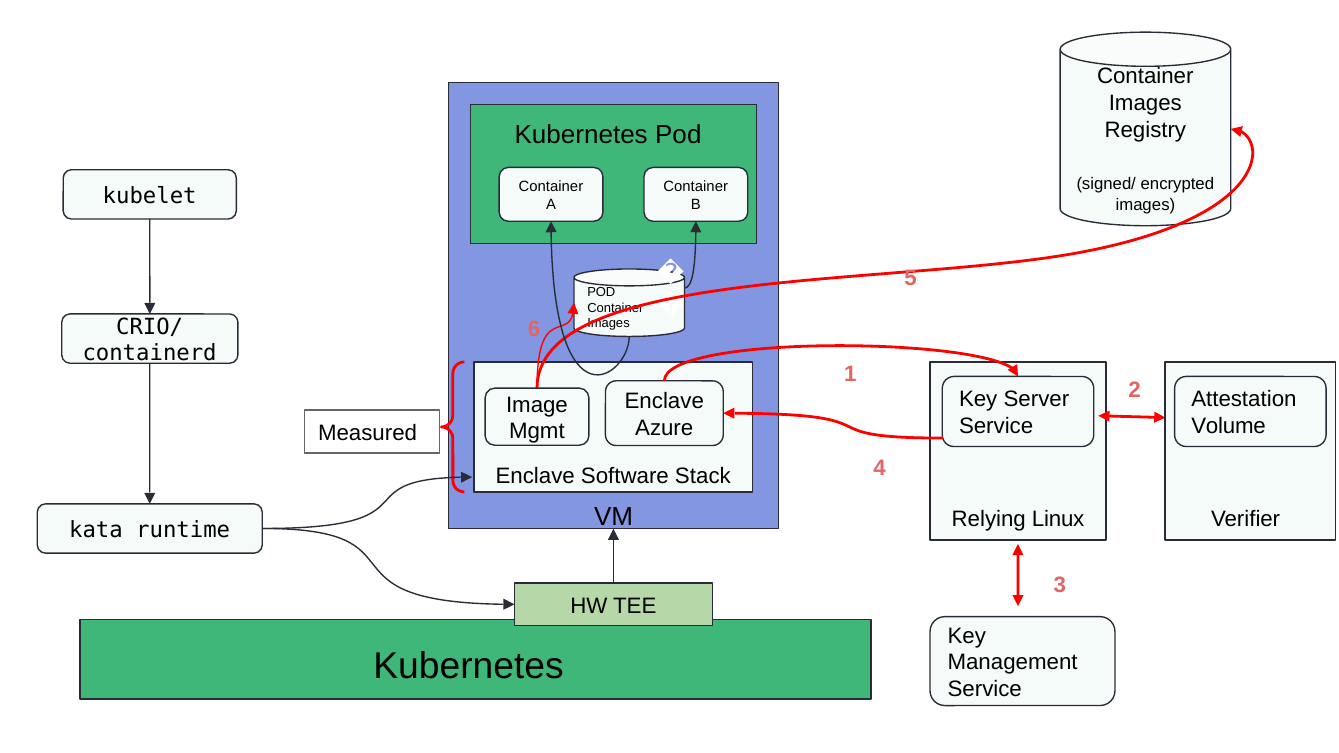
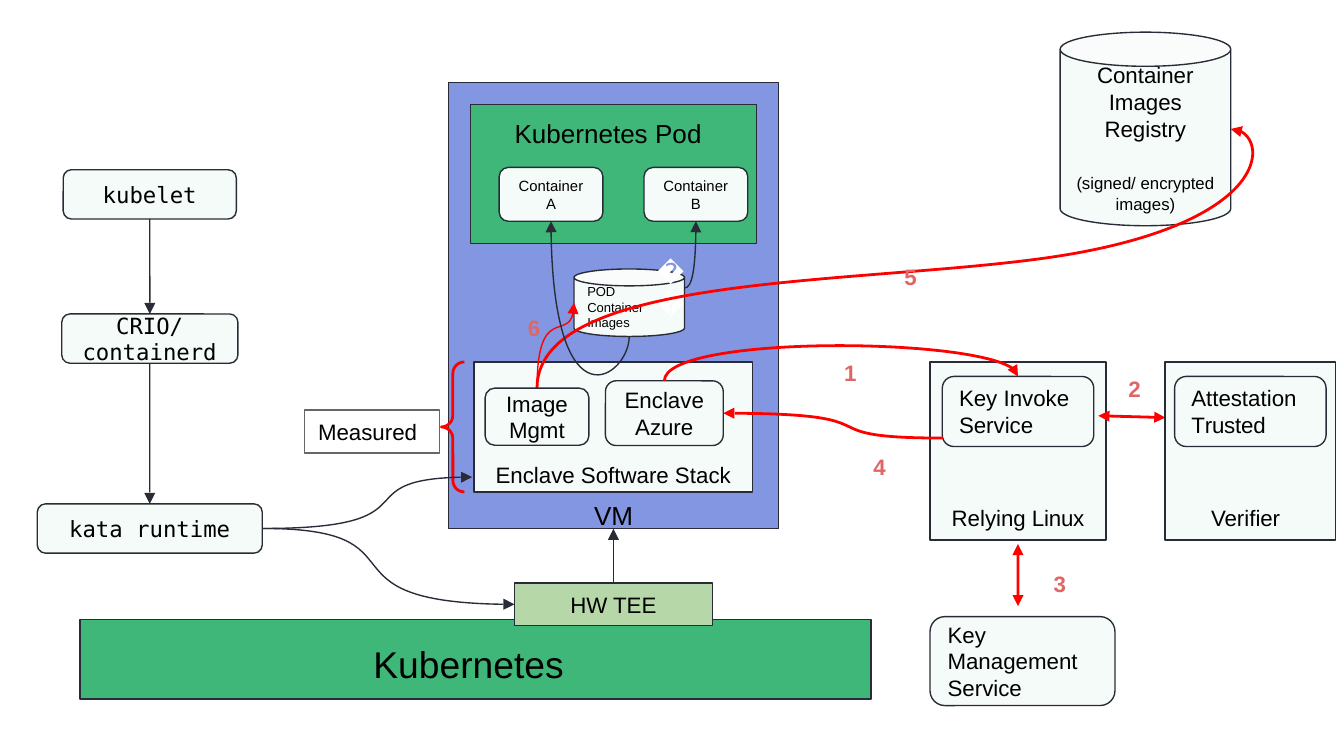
Server: Server -> Invoke (1036, 400)
Volume: Volume -> Trusted (1229, 426)
